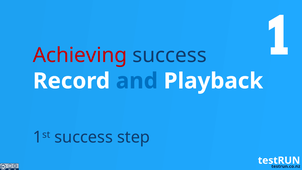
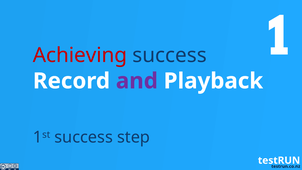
and colour: blue -> purple (137, 81)
